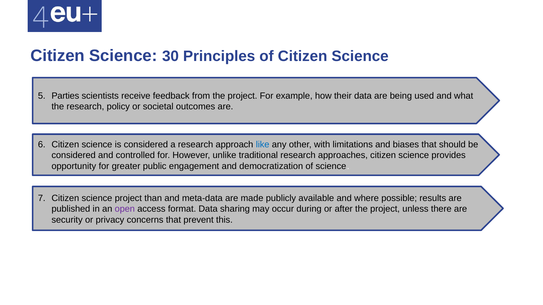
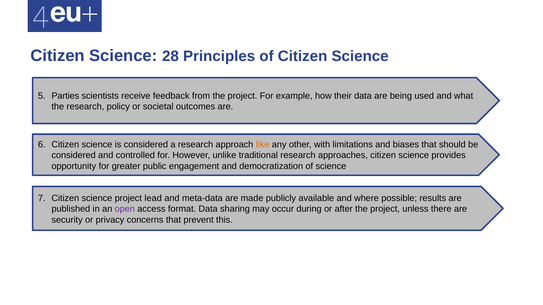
30: 30 -> 28 (170, 56)
like colour: blue -> orange (263, 145)
than: than -> lead (153, 198)
